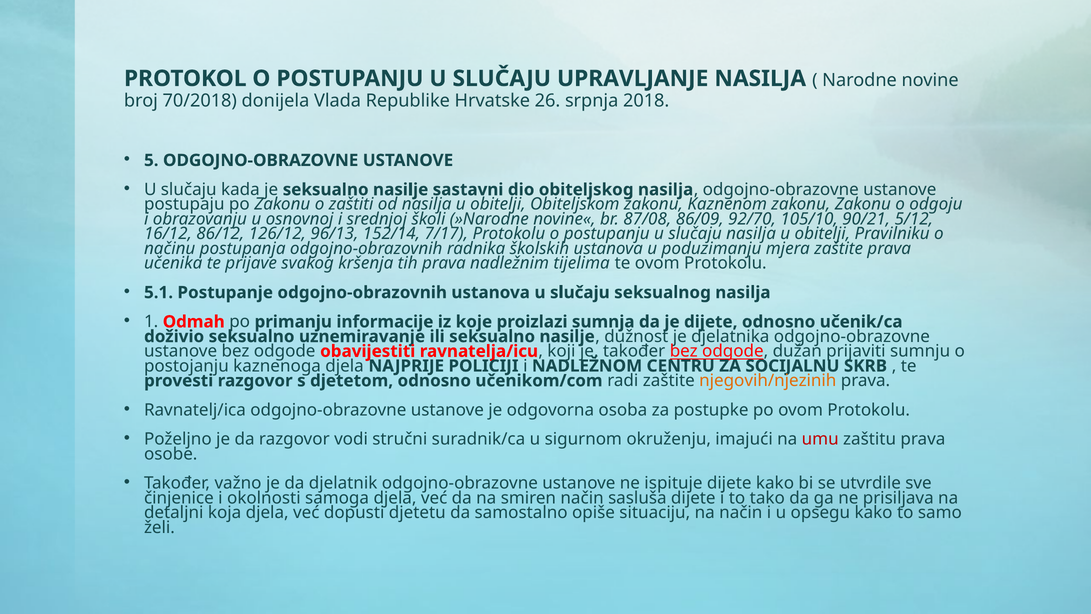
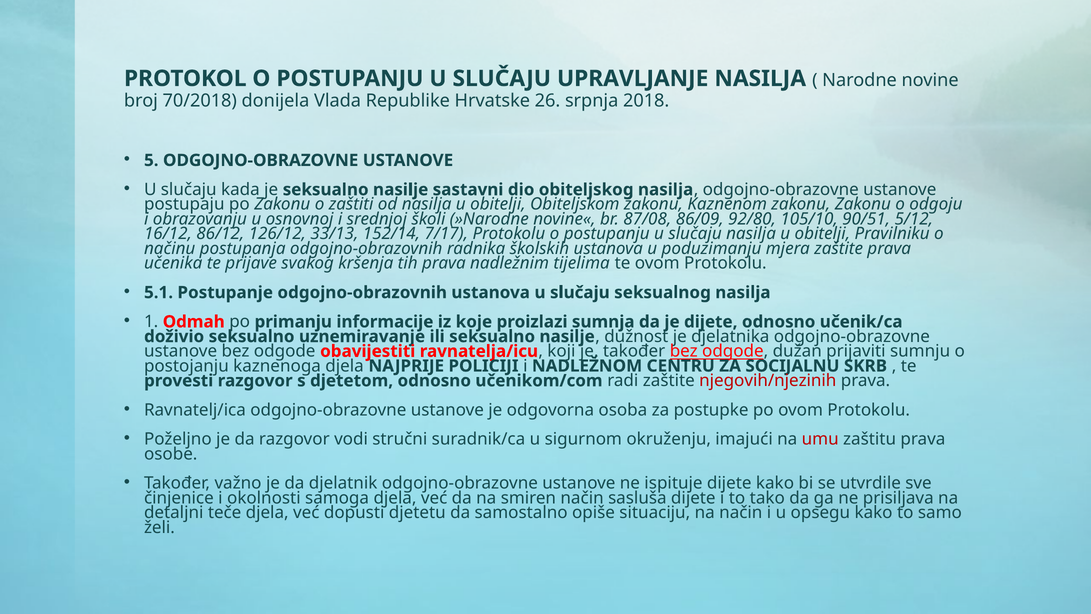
92/70: 92/70 -> 92/80 (752, 219)
90/21: 90/21 -> 90/51 (866, 219)
96/13: 96/13 -> 33/13 (334, 234)
njegovih/njezinih colour: orange -> red (768, 381)
koja: koja -> teče (225, 513)
